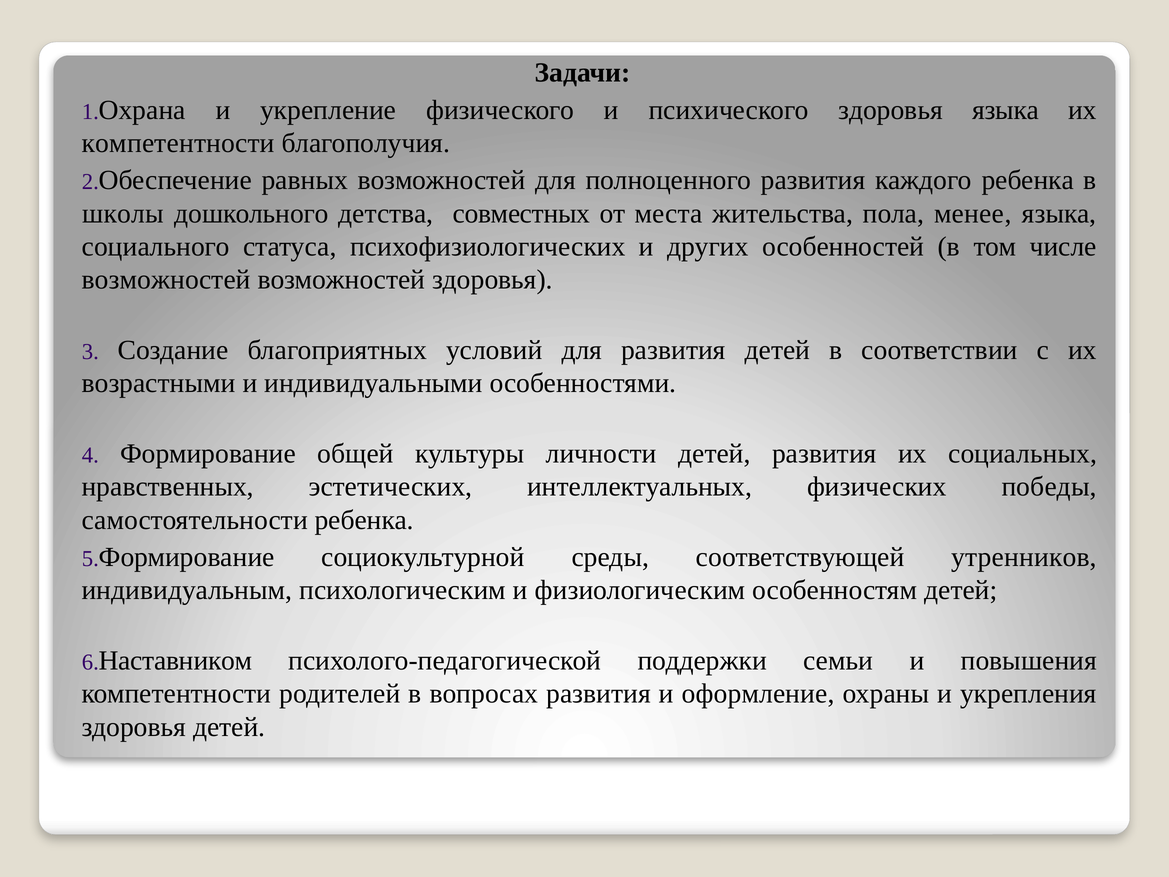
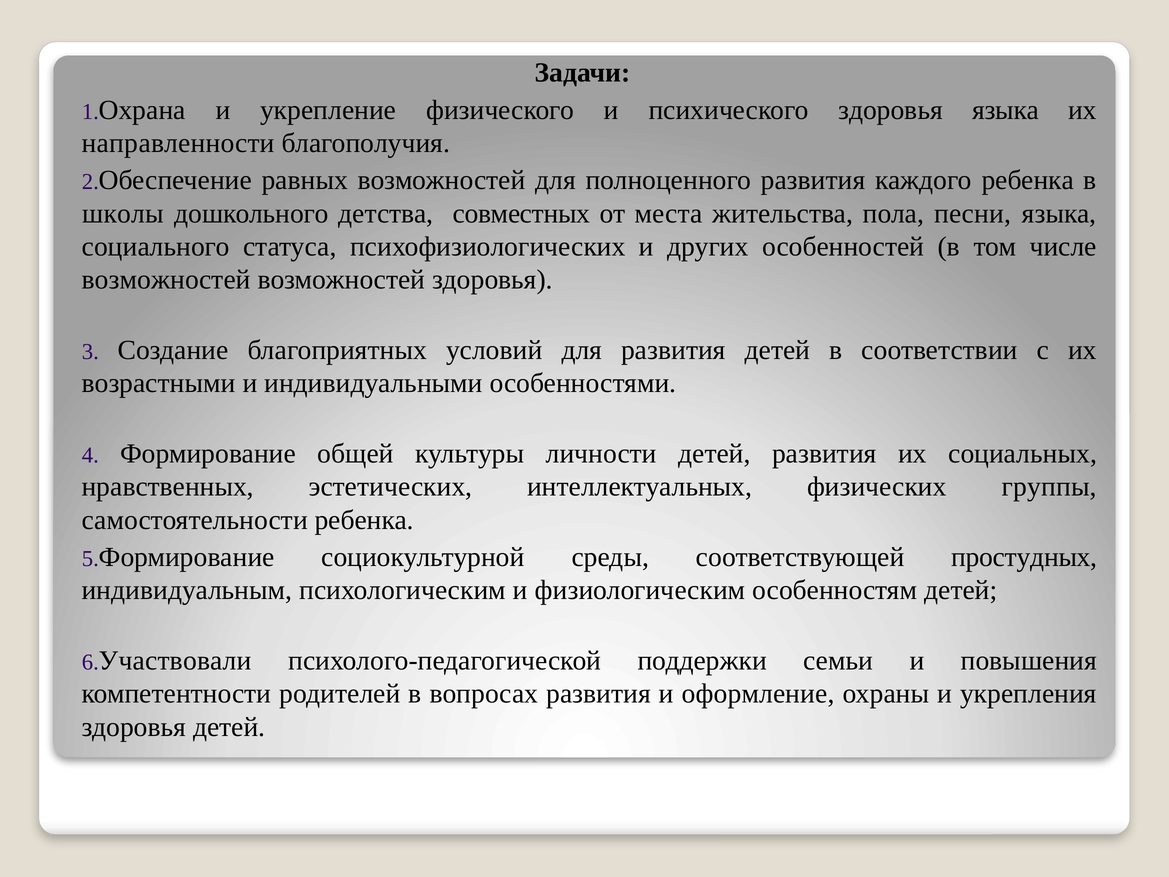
компетентности: компетентности -> направленности (178, 143)
менее: менее -> песни (973, 213)
победы: победы -> группы (1049, 487)
утренников: утренников -> простудных (1024, 557)
Наставником: Наставником -> Участвовали (175, 660)
